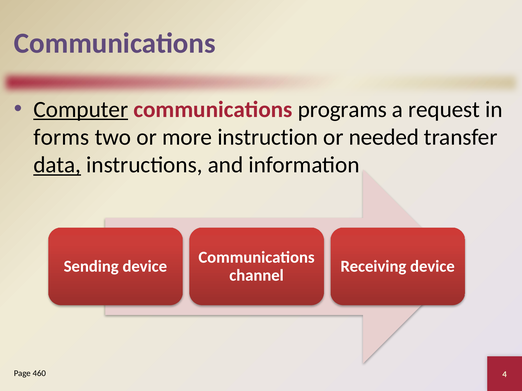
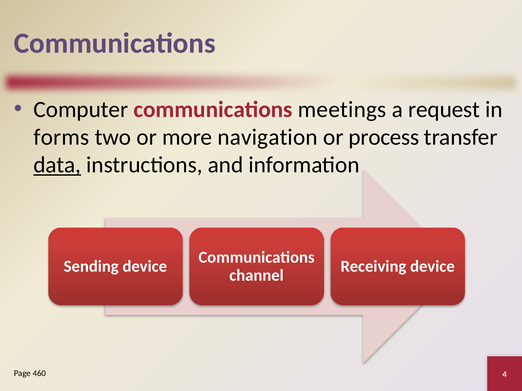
Computer underline: present -> none (81, 110)
programs: programs -> meetings (342, 110)
instruction: instruction -> navigation (268, 137)
needed: needed -> process (384, 137)
